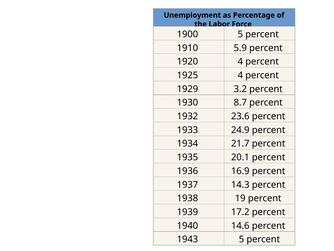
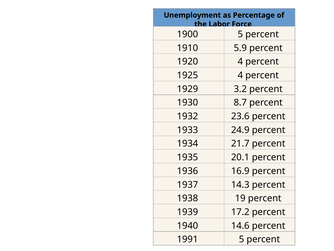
1943: 1943 -> 1991 (187, 239)
